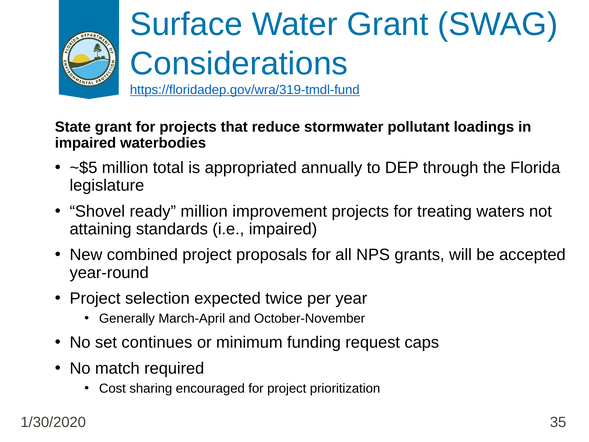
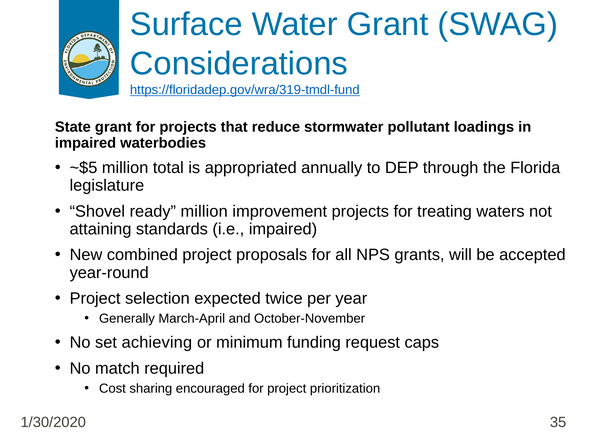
continues: continues -> achieving (157, 342)
